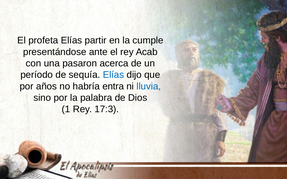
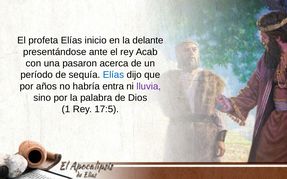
partir: partir -> inicio (96, 41)
cumple: cumple -> delante (148, 41)
lluvia colour: blue -> purple (149, 86)
17:3: 17:3 -> 17:5 (107, 109)
